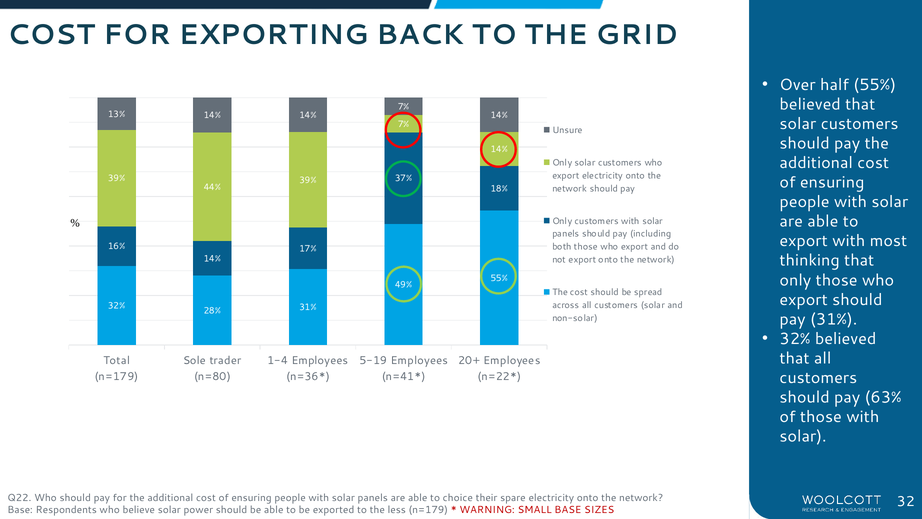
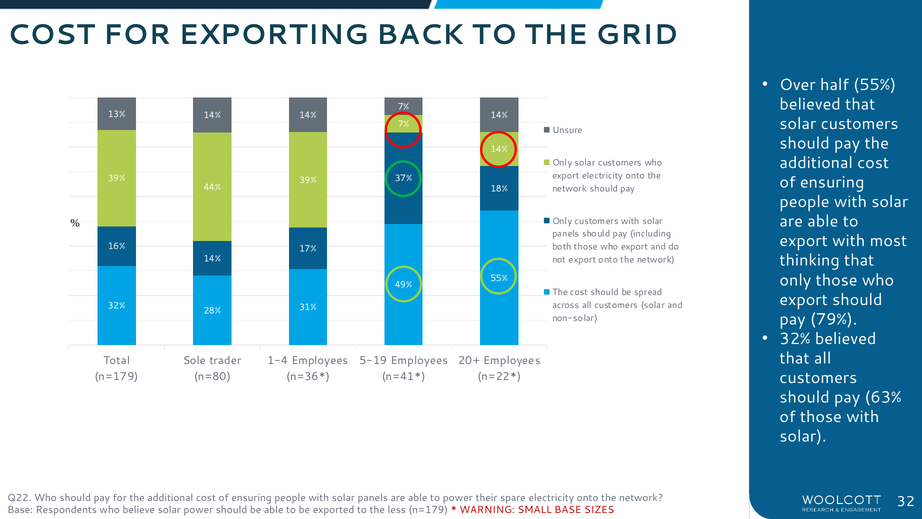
pay 31%: 31% -> 79% (834, 319)
to choice: choice -> power (458, 497)
